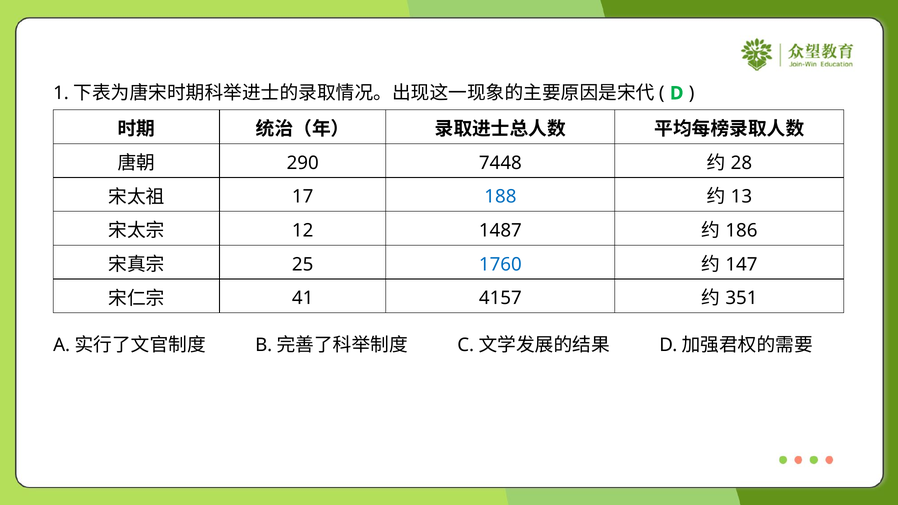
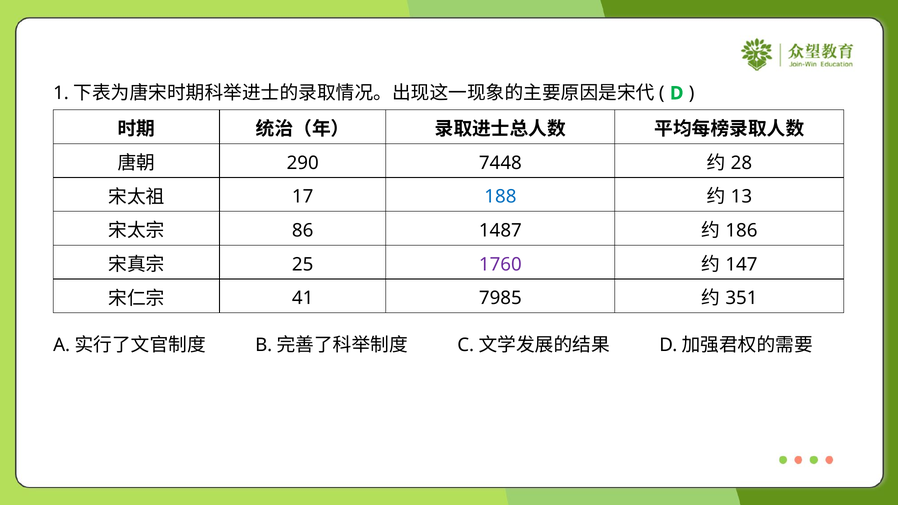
12: 12 -> 86 (303, 231)
1760 colour: blue -> purple (500, 265)
4157: 4157 -> 7985 (500, 298)
